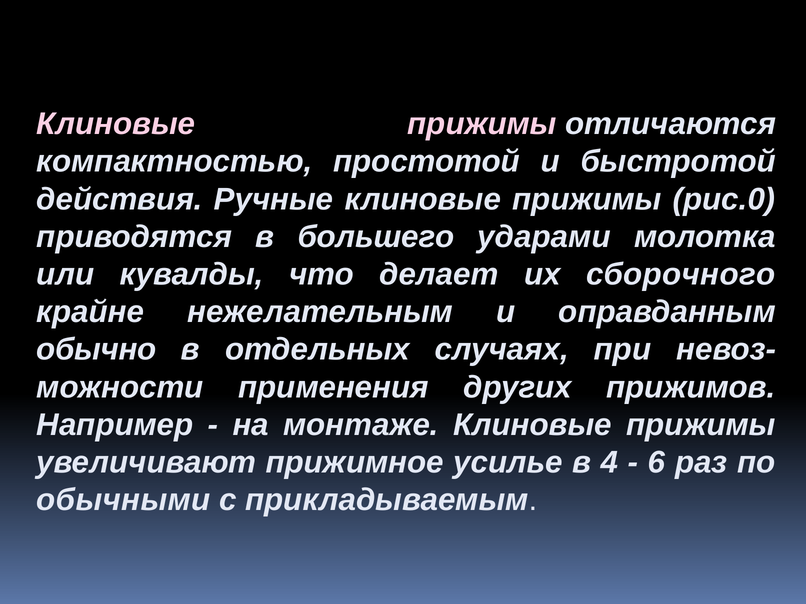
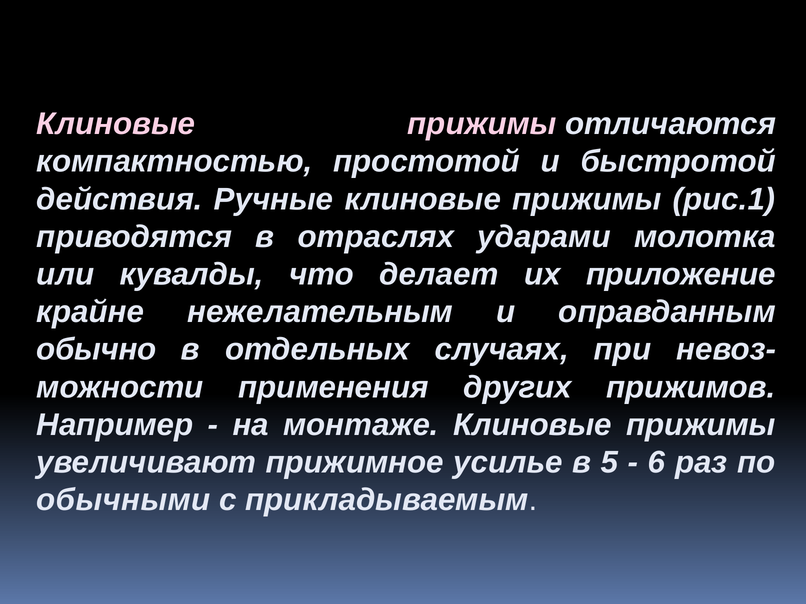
рис.0: рис.0 -> рис.1 (724, 199)
большего: большего -> отраслях (376, 237)
сборочного: сборочного -> приложение (681, 275)
4: 4 -> 5 (610, 463)
